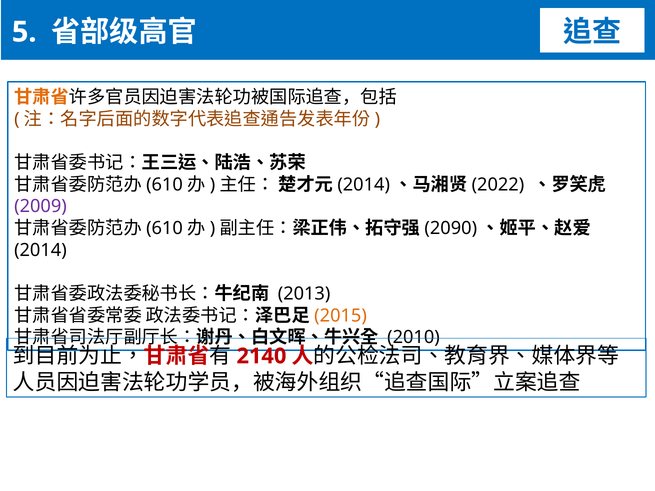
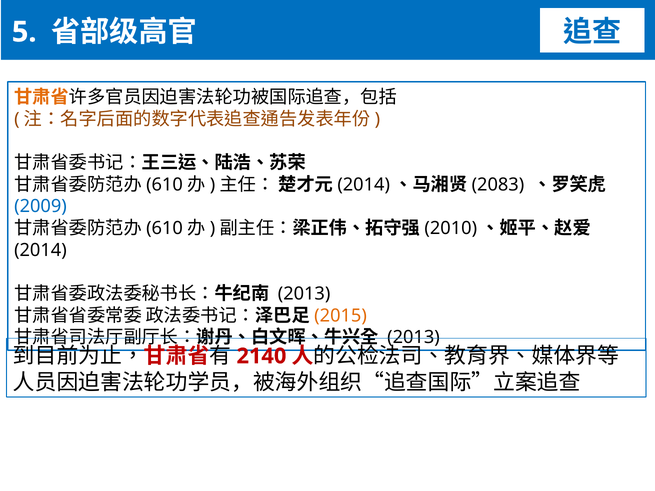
2022: 2022 -> 2083 (498, 185)
2009 colour: purple -> blue (40, 207)
2090: 2090 -> 2010 (451, 228)
2010: 2010 -> 2013 (413, 338)
